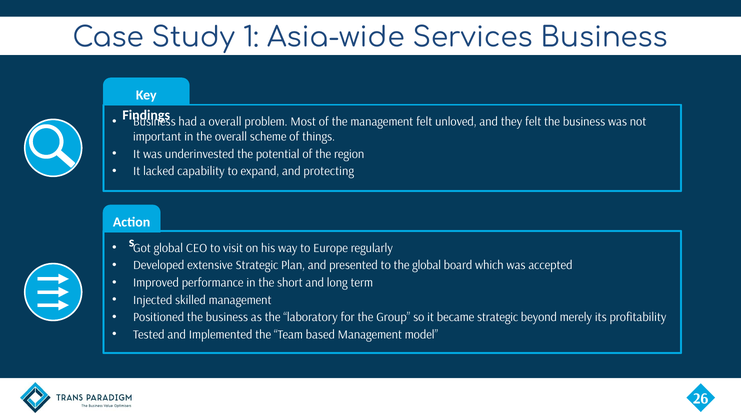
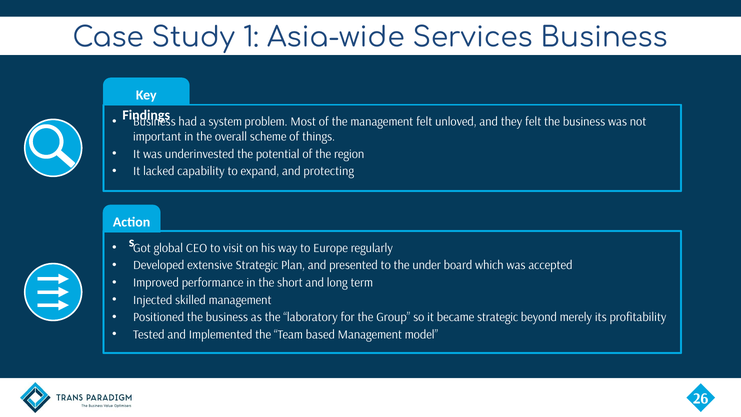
a overall: overall -> system (225, 122)
the global: global -> under (427, 265)
